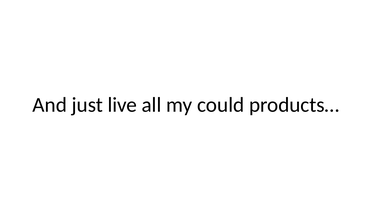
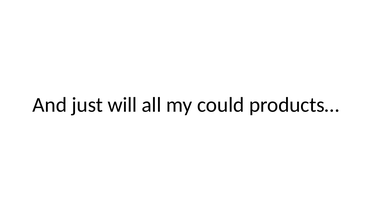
live: live -> will (122, 105)
